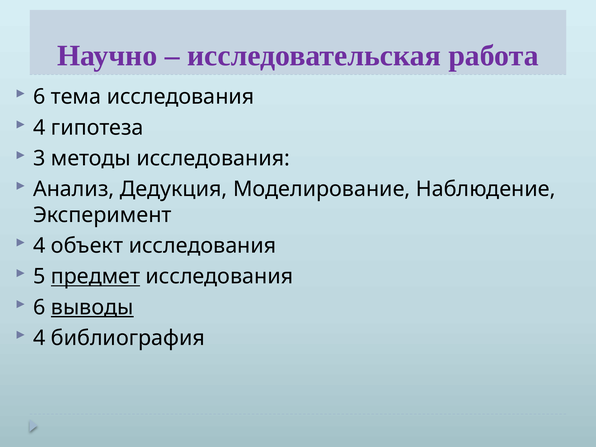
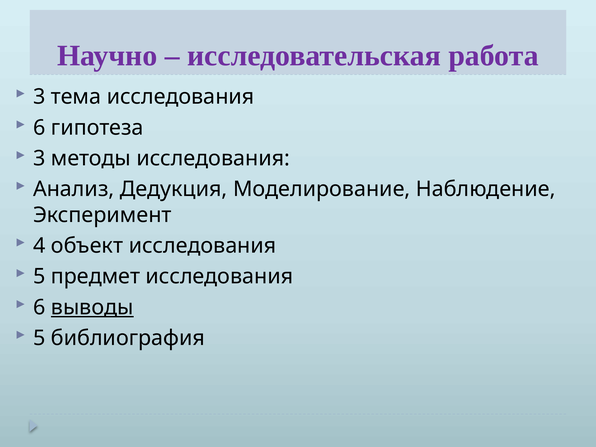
6: 6 -> 3 (39, 97)
4: 4 -> 6 (39, 128)
предмет underline: present -> none (95, 277)
4: 4 -> 5 (39, 338)
